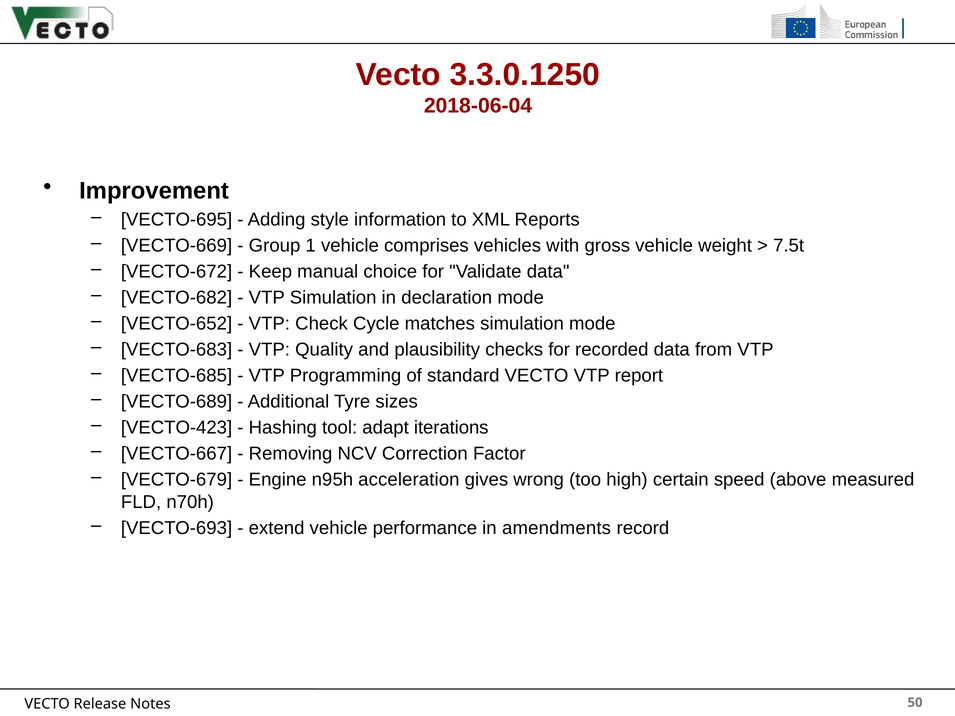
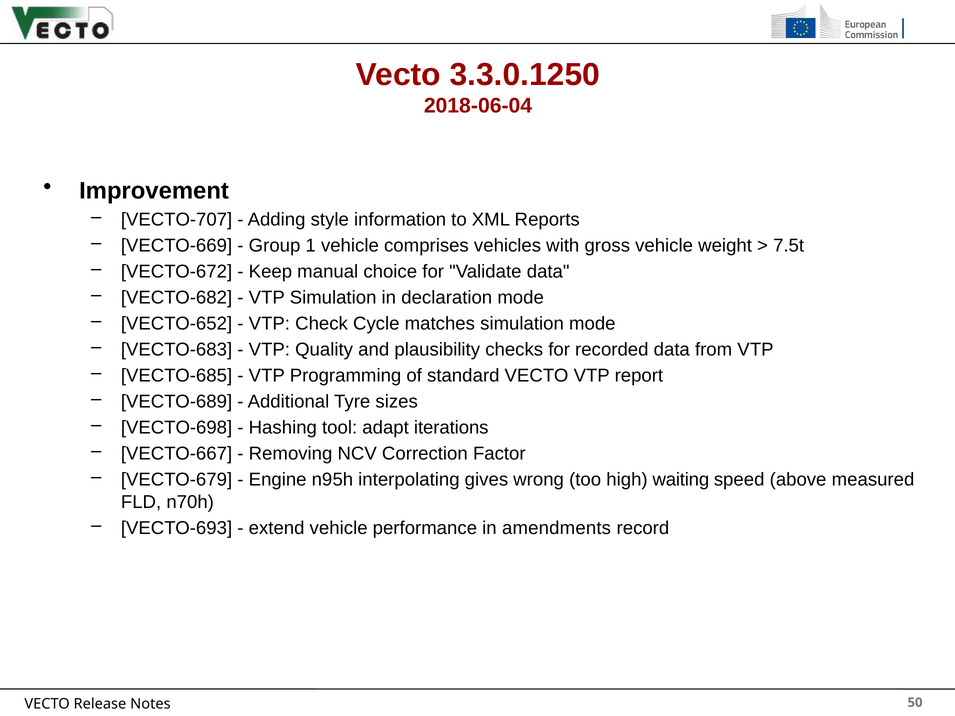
VECTO-695: VECTO-695 -> VECTO-707 (177, 220)
VECTO-423: VECTO-423 -> VECTO-698 (177, 428)
acceleration: acceleration -> interpolating (409, 480)
certain: certain -> waiting (681, 480)
